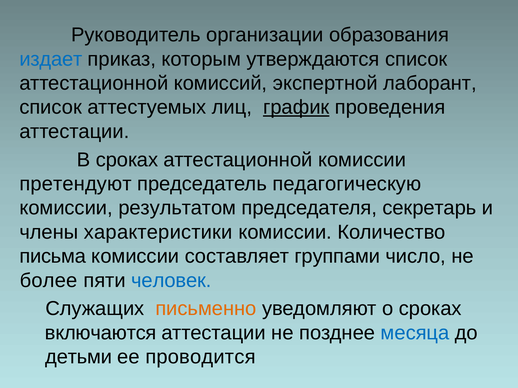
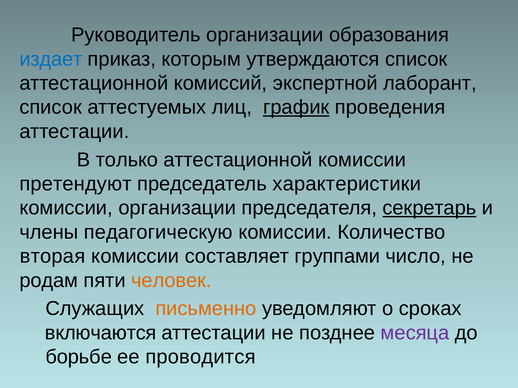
В сроках: сроках -> только (127, 160)
педагогическую: педагогическую -> характеристики (347, 184)
комиссии результатом: результатом -> организации (177, 208)
секретарь underline: none -> present (429, 208)
характеристики: характеристики -> педагогическую (158, 232)
письма: письма -> вторая (53, 257)
более: более -> родам (49, 281)
человек colour: blue -> orange (171, 281)
месяца colour: blue -> purple (415, 333)
детьми: детьми -> борьбе (79, 357)
